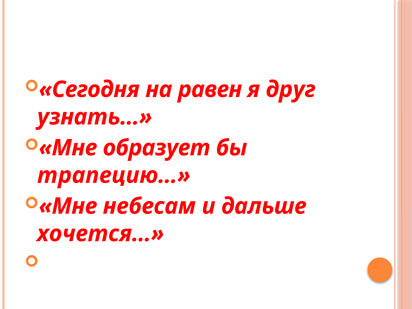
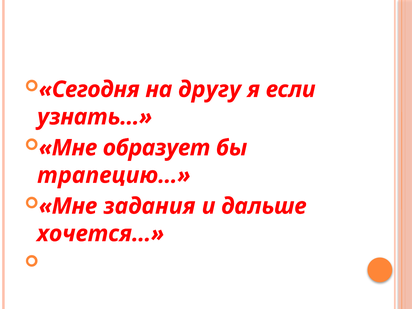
равен: равен -> другу (210, 89)
друг: друг -> если (291, 89)
небесам: небесам -> задания (149, 206)
